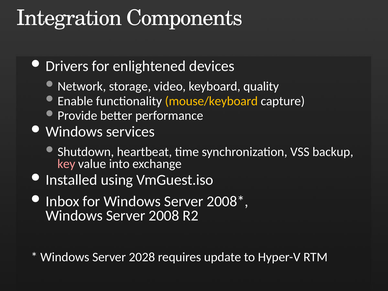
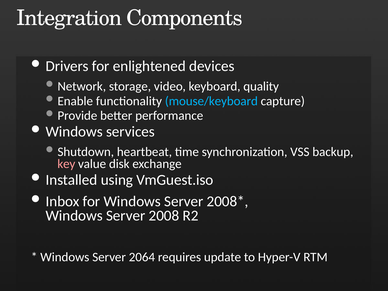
mouse/keyboard colour: yellow -> light blue (211, 101)
into: into -> disk (119, 164)
2028: 2028 -> 2064 (142, 257)
